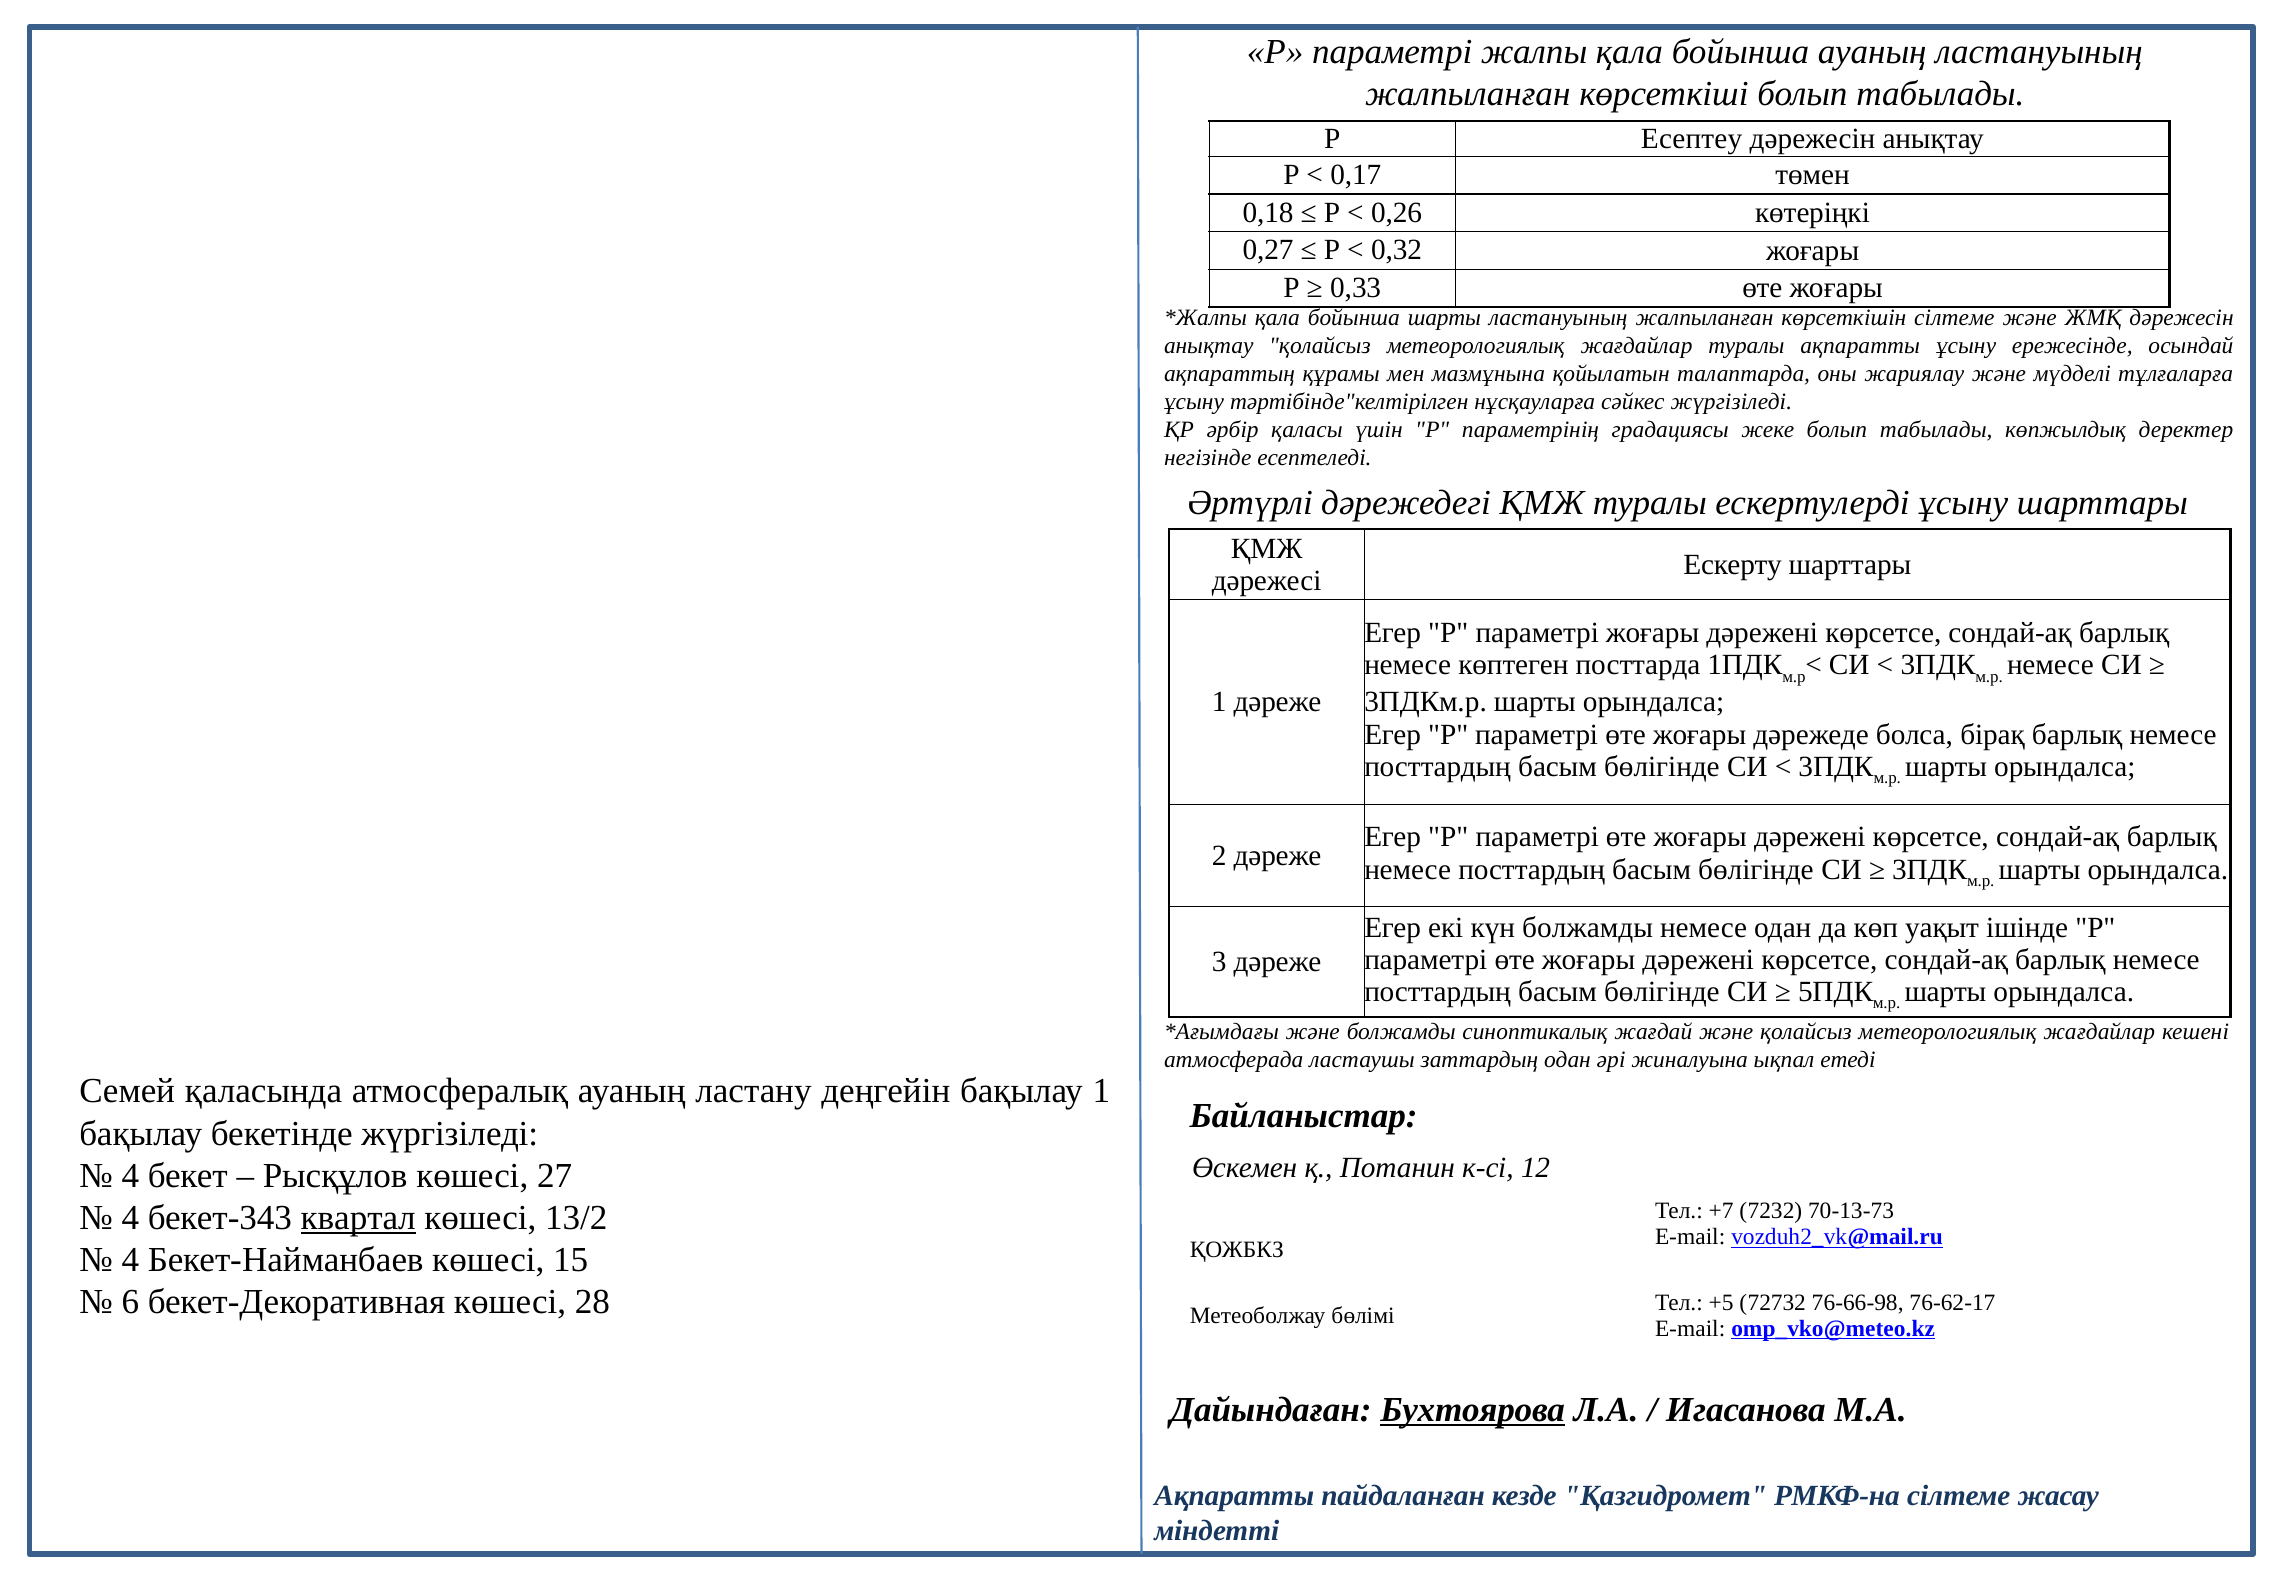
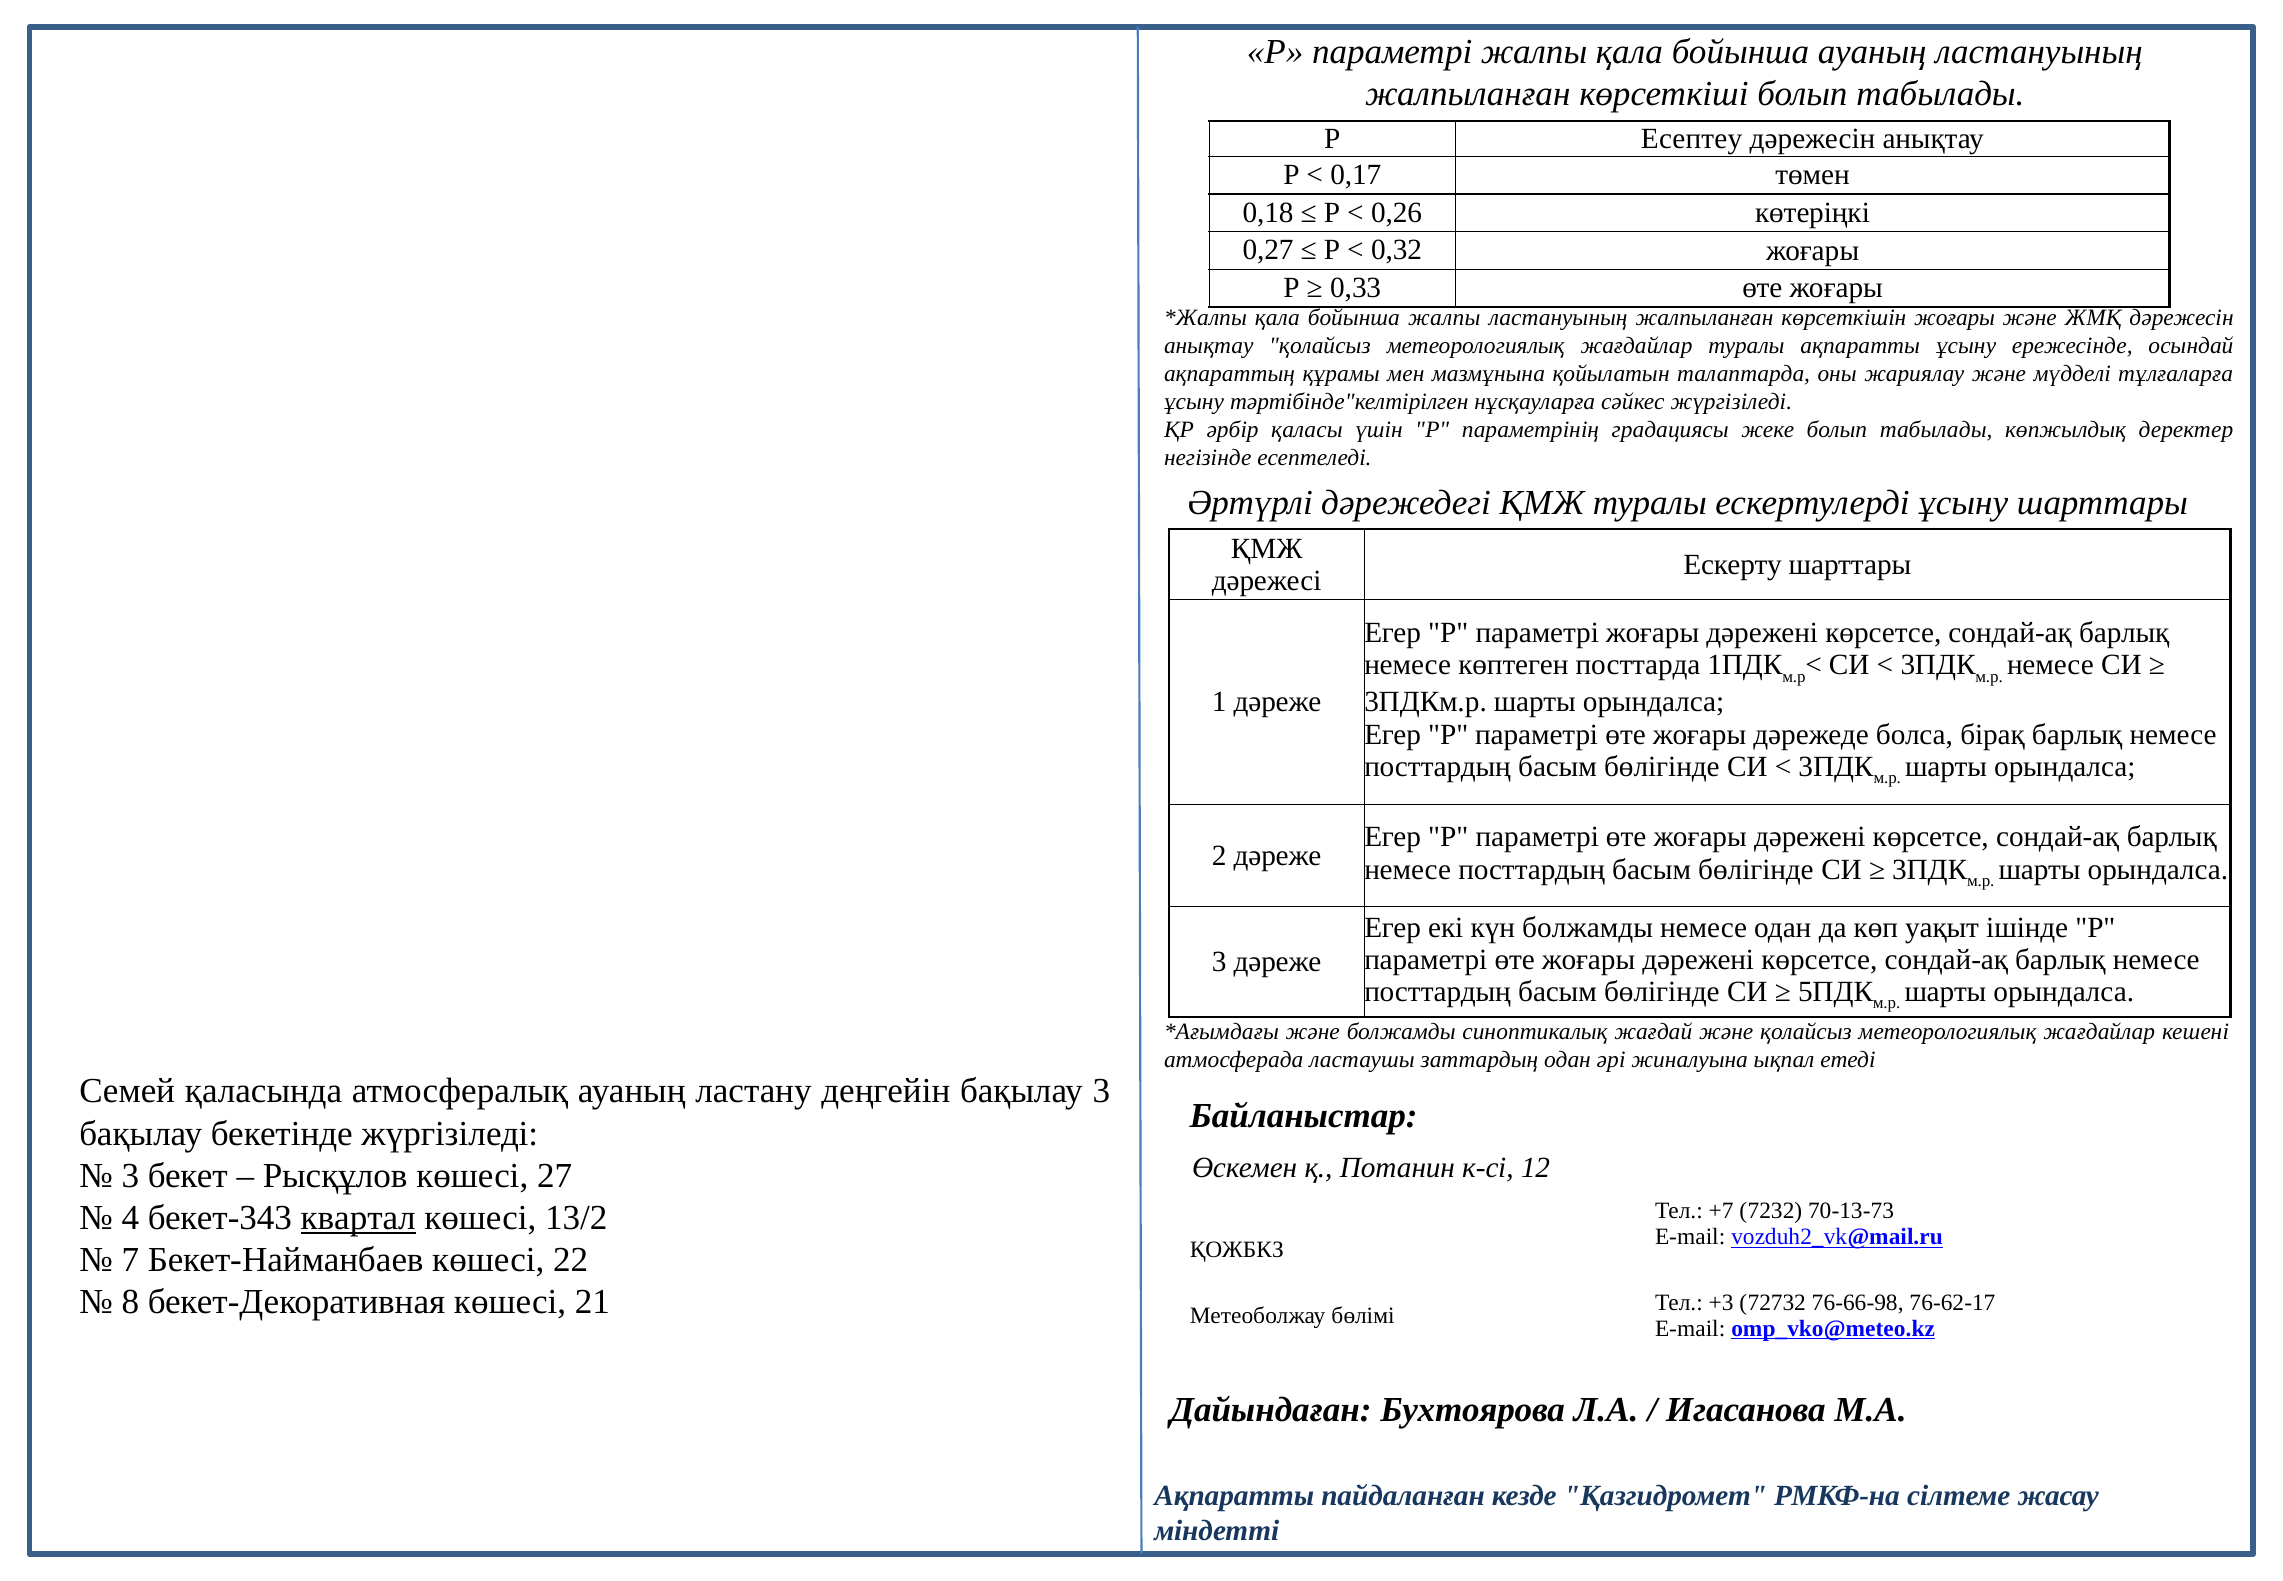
бойынша шарты: шарты -> жалпы (1444, 318)
көрсеткішін сілтеме: сілтеме -> жоғары (1955, 318)
бақылау 1: 1 -> 3 (1101, 1091)
4: 4 -> 3 (130, 1175)
4: 4 -> 7 (130, 1260)
15: 15 -> 22 (571, 1260)
6: 6 -> 8 (130, 1302)
28: 28 -> 21 (592, 1302)
+5: +5 -> +3 (1721, 1302)
Бухтоярова underline: present -> none (1473, 1410)
